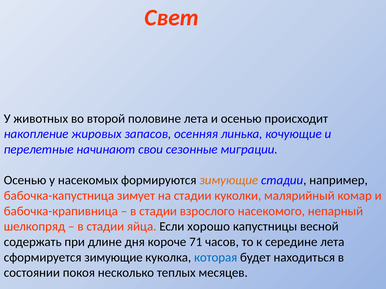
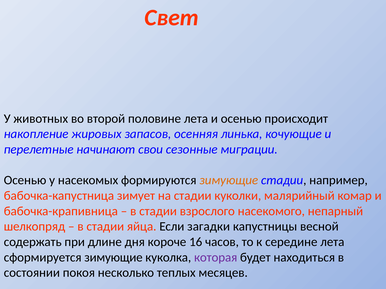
хорошо: хорошо -> загадки (209, 227)
71: 71 -> 16 (196, 242)
которая colour: blue -> purple (216, 258)
